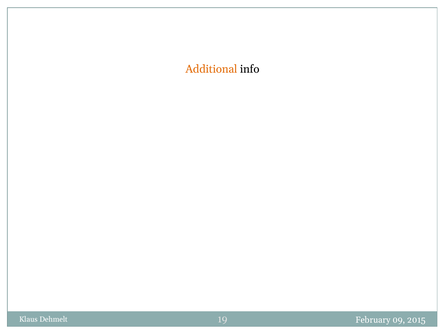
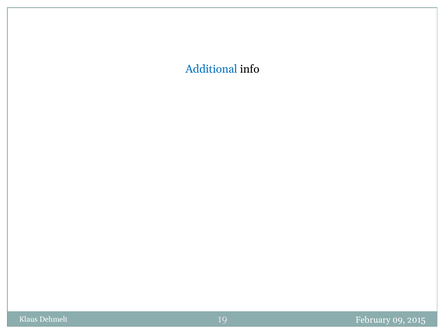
Additional colour: orange -> blue (211, 69)
